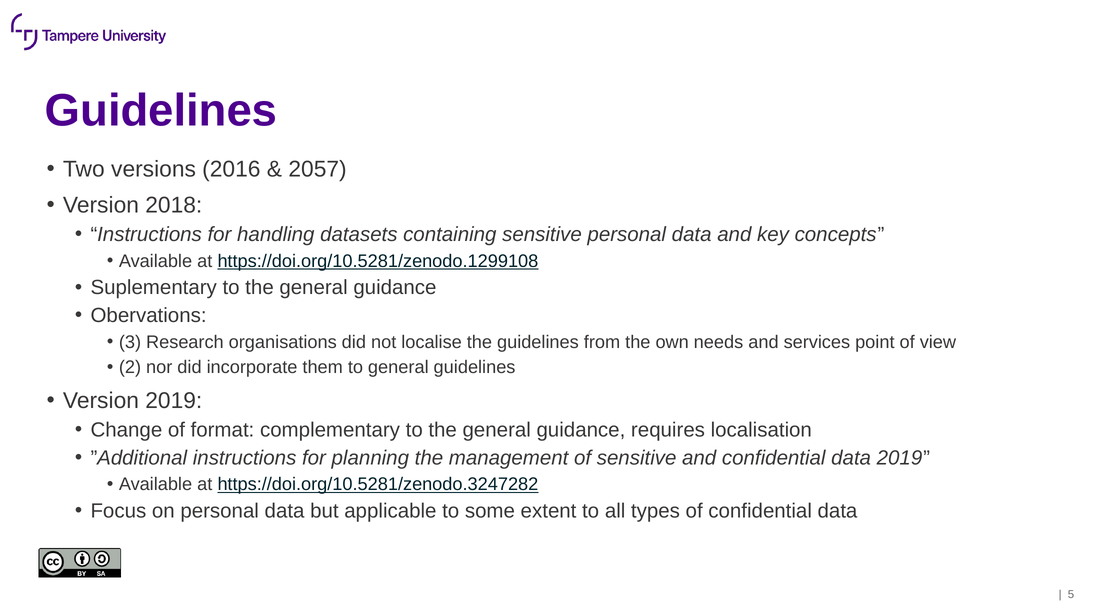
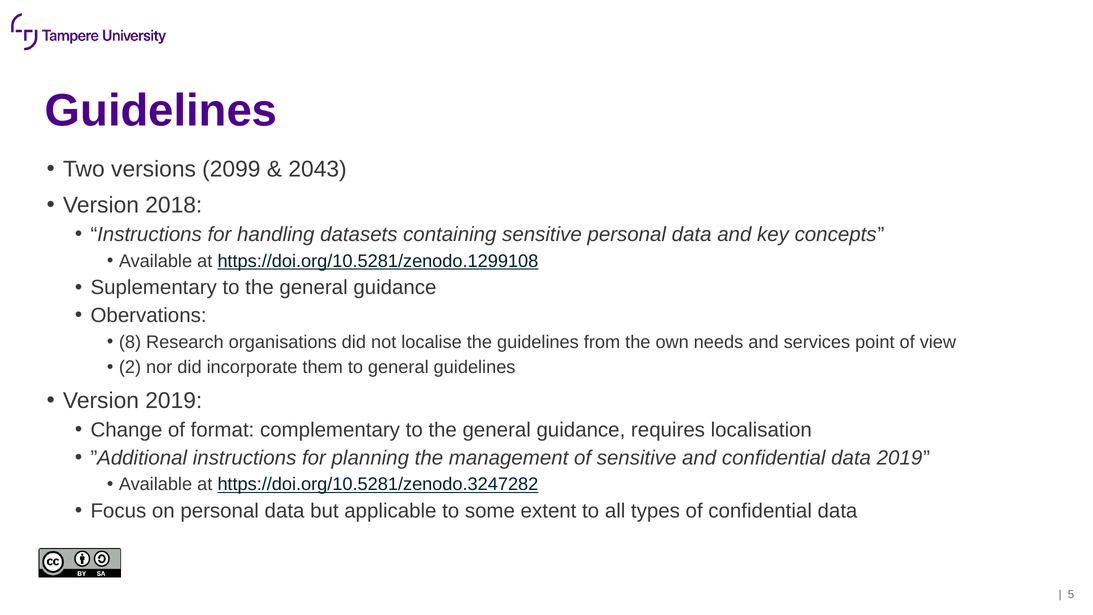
2016: 2016 -> 2099 (231, 169)
2057: 2057 -> 2043 (318, 169)
3: 3 -> 8 (130, 342)
